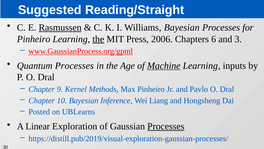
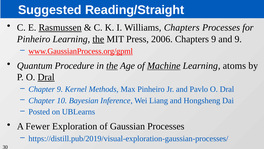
Williams Bayesian: Bayesian -> Chapters (182, 28)
Chapters 6: 6 -> 9 (214, 39)
and 3: 3 -> 9 (238, 39)
Quantum Processes: Processes -> Procedure (74, 65)
the underline: none -> present (112, 65)
inputs: inputs -> atoms (234, 65)
Dral underline: none -> present (46, 77)
Linear: Linear -> Fewer (38, 126)
Processes underline: present -> none (166, 126)
